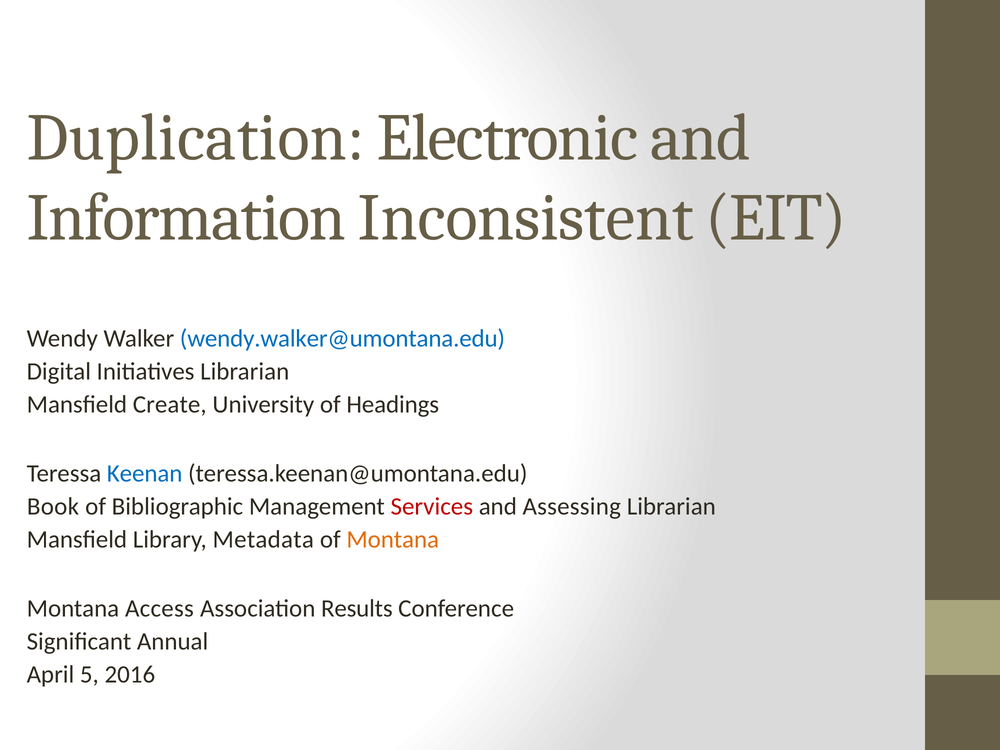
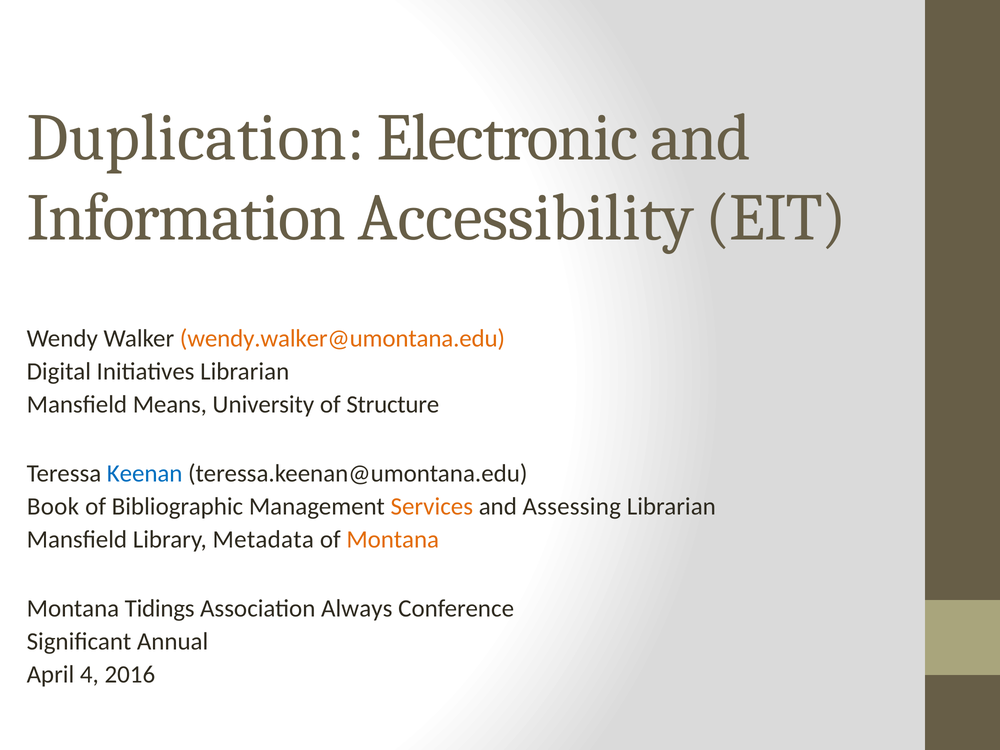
Inconsistent: Inconsistent -> Accessibility (526, 218)
wendy.walker@umontana.edu colour: blue -> orange (342, 338)
Create: Create -> Means (170, 404)
Headings: Headings -> Structure (393, 404)
Services colour: red -> orange (432, 506)
Access: Access -> Tidings (160, 608)
Results: Results -> Always (357, 608)
5: 5 -> 4 (89, 674)
